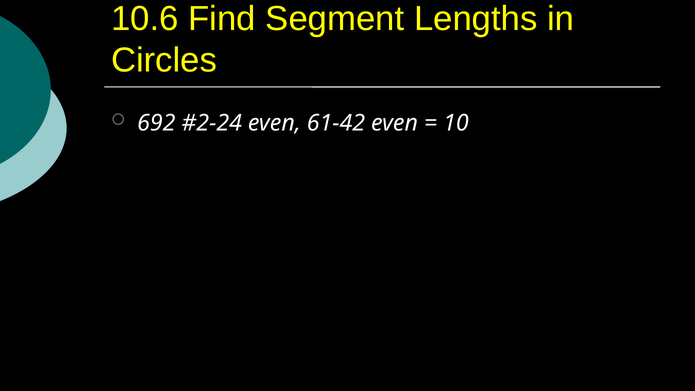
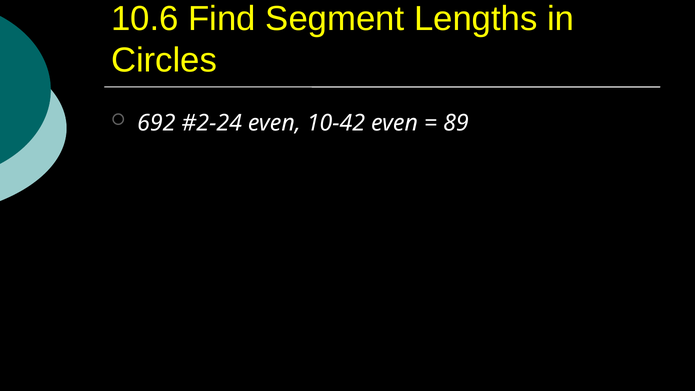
61-42: 61-42 -> 10-42 (336, 123)
10: 10 -> 89 (456, 123)
